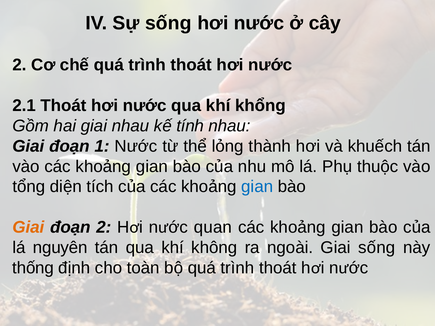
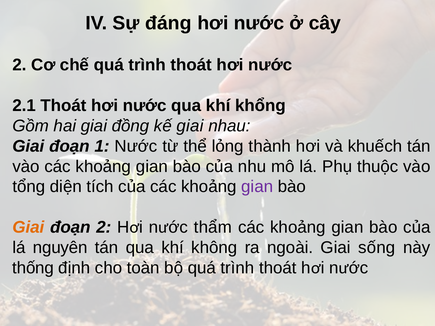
Sự sống: sống -> đáng (168, 23)
giai nhau: nhau -> đồng (131, 126)
kế tính: tính -> giai (190, 126)
gian colour: blue -> purple (257, 187)
quan: quan -> thẩm (213, 228)
